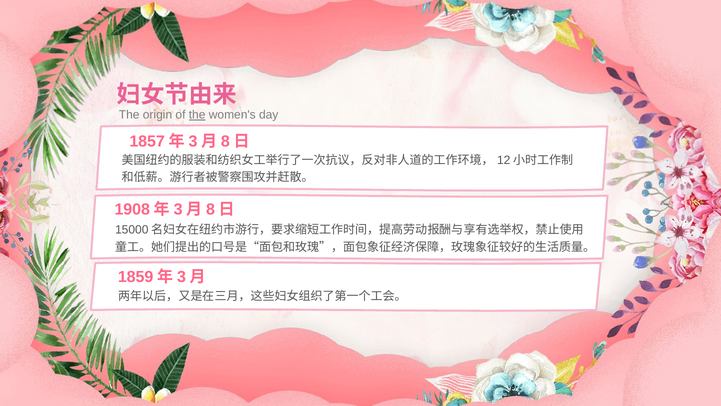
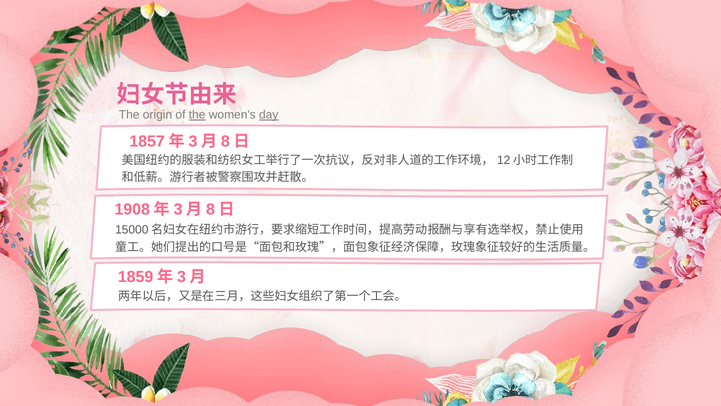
day underline: none -> present (269, 115)
